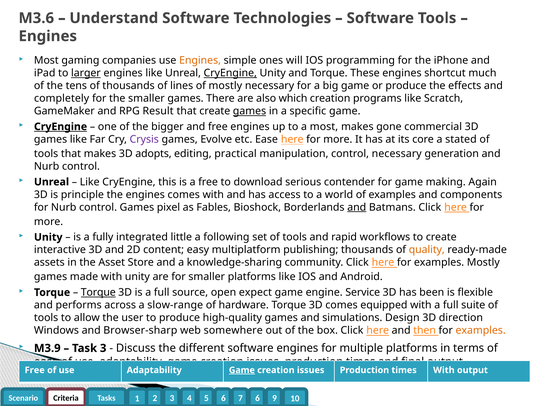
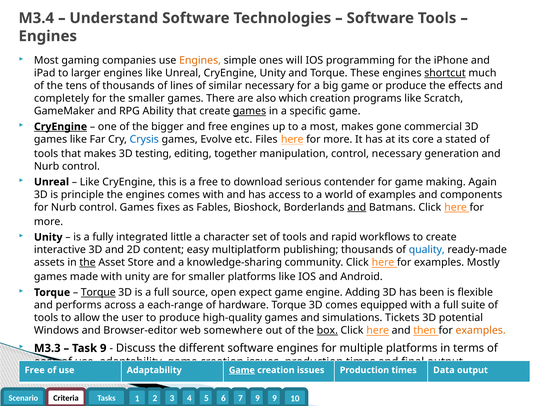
M3.6: M3.6 -> M3.4 (36, 18)
larger underline: present -> none (86, 73)
CryEngine underline: present -> none (230, 73)
shortcut underline: none -> present (445, 73)
of mostly: mostly -> similar (225, 86)
Result: Result -> Ability (158, 111)
Crysis colour: purple -> blue (144, 139)
etc Ease: Ease -> Files (266, 139)
adopts: adopts -> testing (153, 154)
practical: practical -> together (236, 154)
pixel: pixel -> fixes (168, 207)
following: following -> character (226, 237)
quality colour: orange -> blue (427, 250)
the underline: none -> present (88, 262)
Service: Service -> Adding (363, 292)
slow-range: slow-range -> each-range (175, 305)
Design: Design -> Tickets (402, 318)
direction: direction -> potential (461, 318)
Browser-sharp: Browser-sharp -> Browser-editor (140, 330)
box underline: none -> present (327, 330)
M3.9: M3.9 -> M3.3 (47, 348)
Task 3: 3 -> 9 (103, 348)
times With: With -> Data (444, 370)
6: 6 -> 9 (257, 398)
